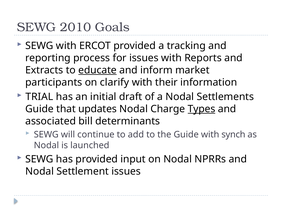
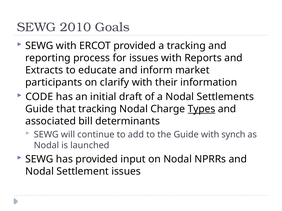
educate underline: present -> none (97, 70)
TRIAL: TRIAL -> CODE (39, 97)
that updates: updates -> tracking (98, 109)
